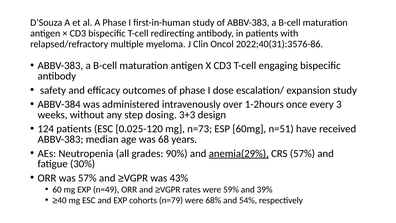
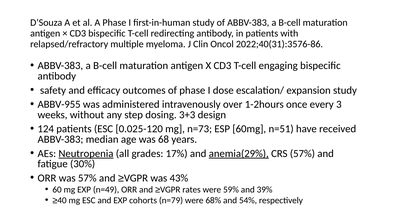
ABBV-384: ABBV-384 -> ABBV-955 (59, 104)
Neutropenia underline: none -> present (86, 153)
90%: 90% -> 17% (177, 153)
